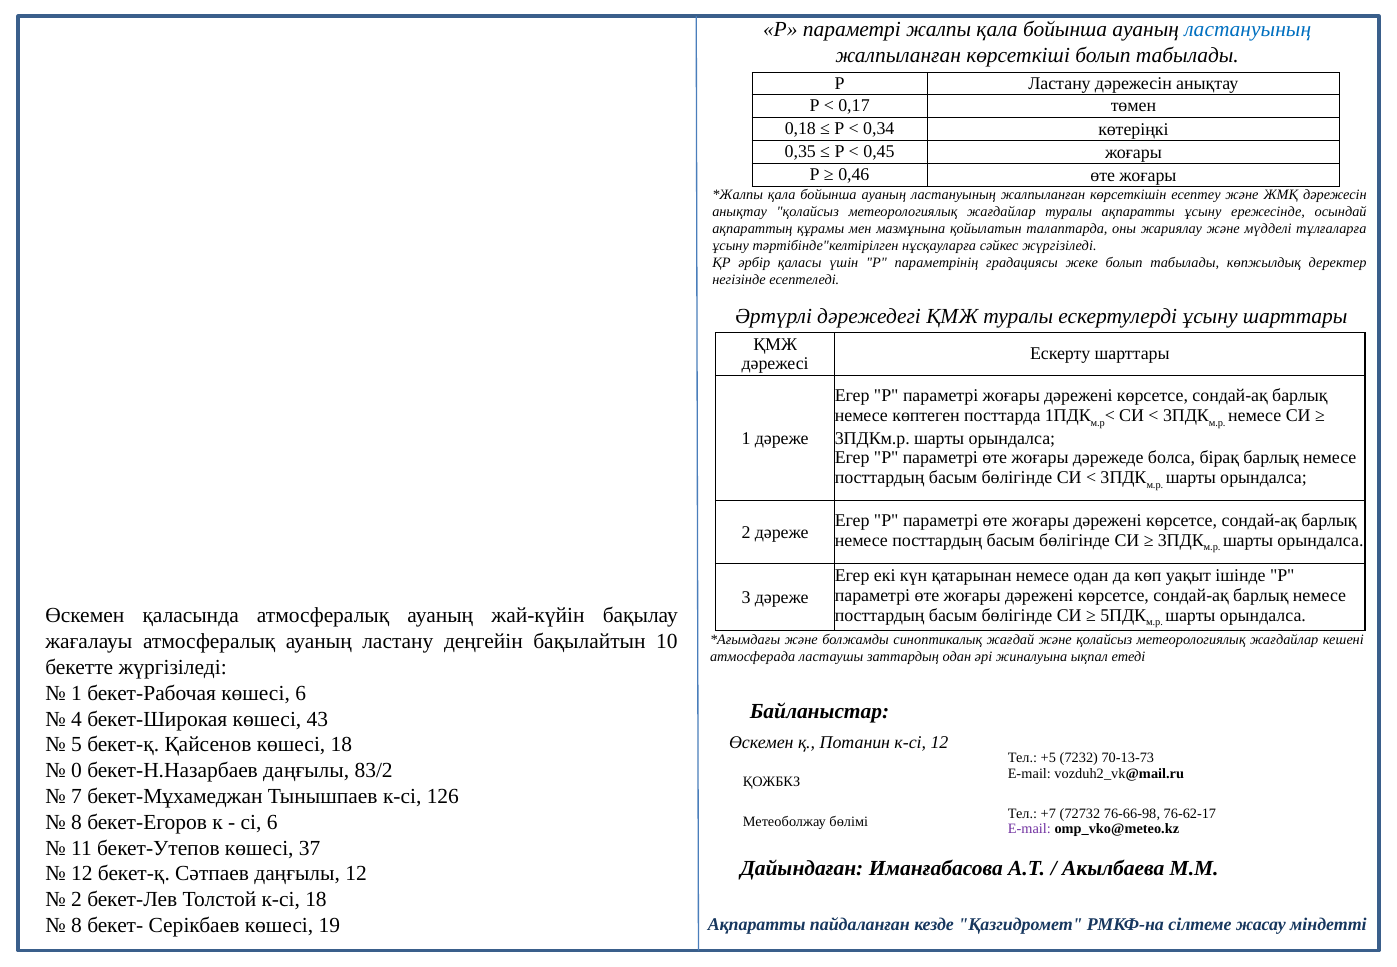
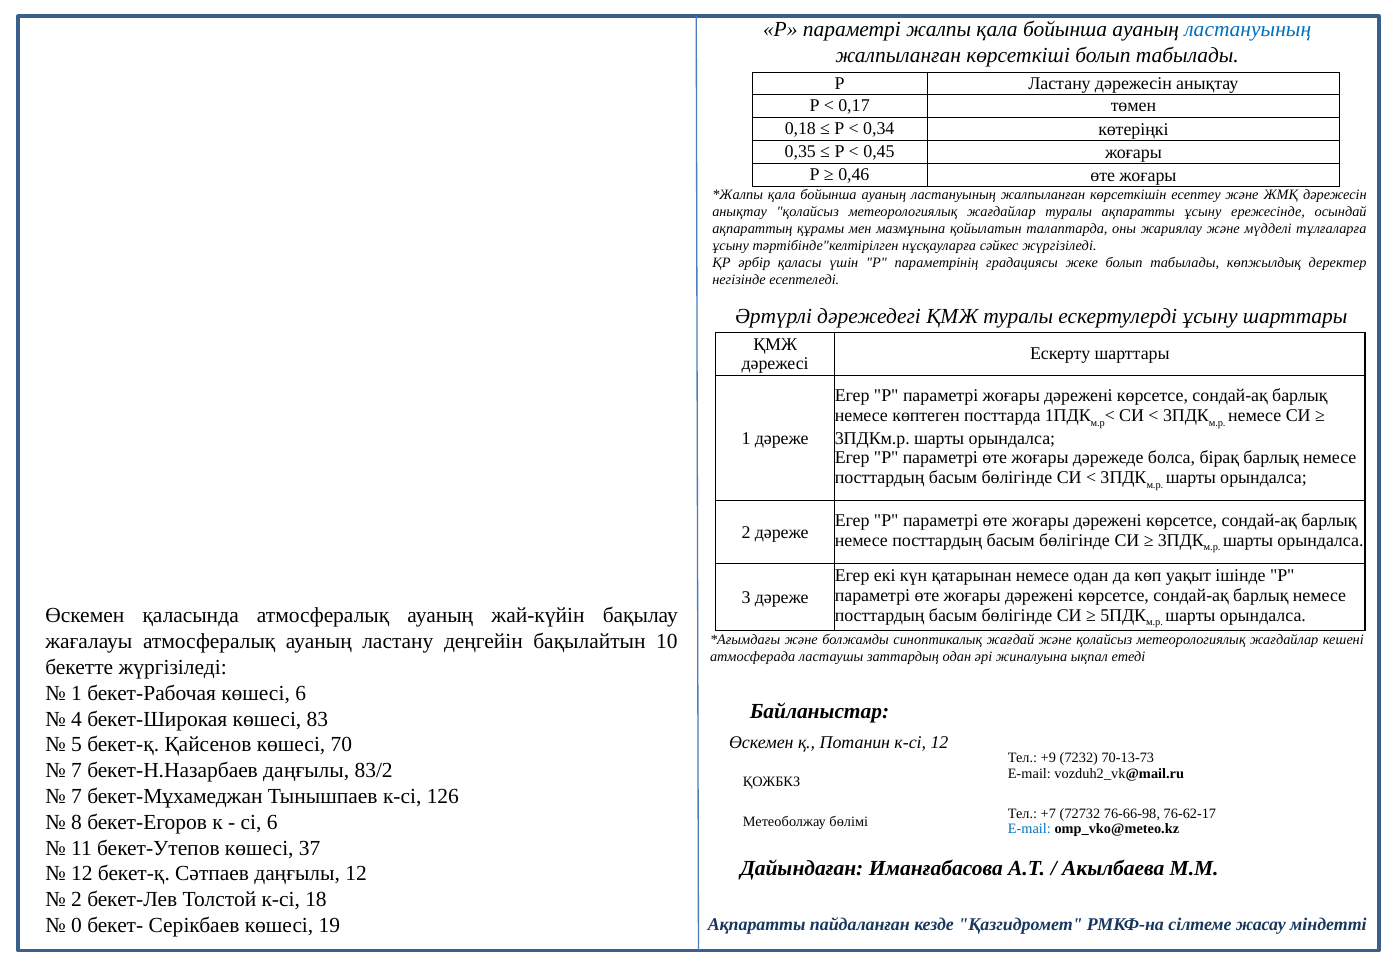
43: 43 -> 83 (317, 719)
көшесі 18: 18 -> 70 (341, 745)
+5: +5 -> +9 (1048, 758)
0: 0 -> 7 (77, 771)
E-mail colour: purple -> blue (1029, 829)
8: 8 -> 0 (77, 925)
